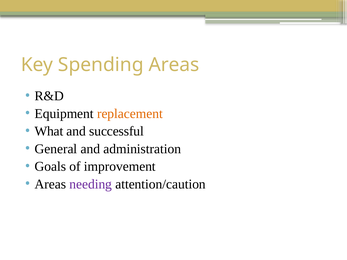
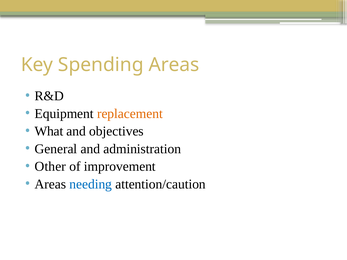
successful: successful -> objectives (116, 131)
Goals: Goals -> Other (50, 167)
needing colour: purple -> blue (91, 184)
